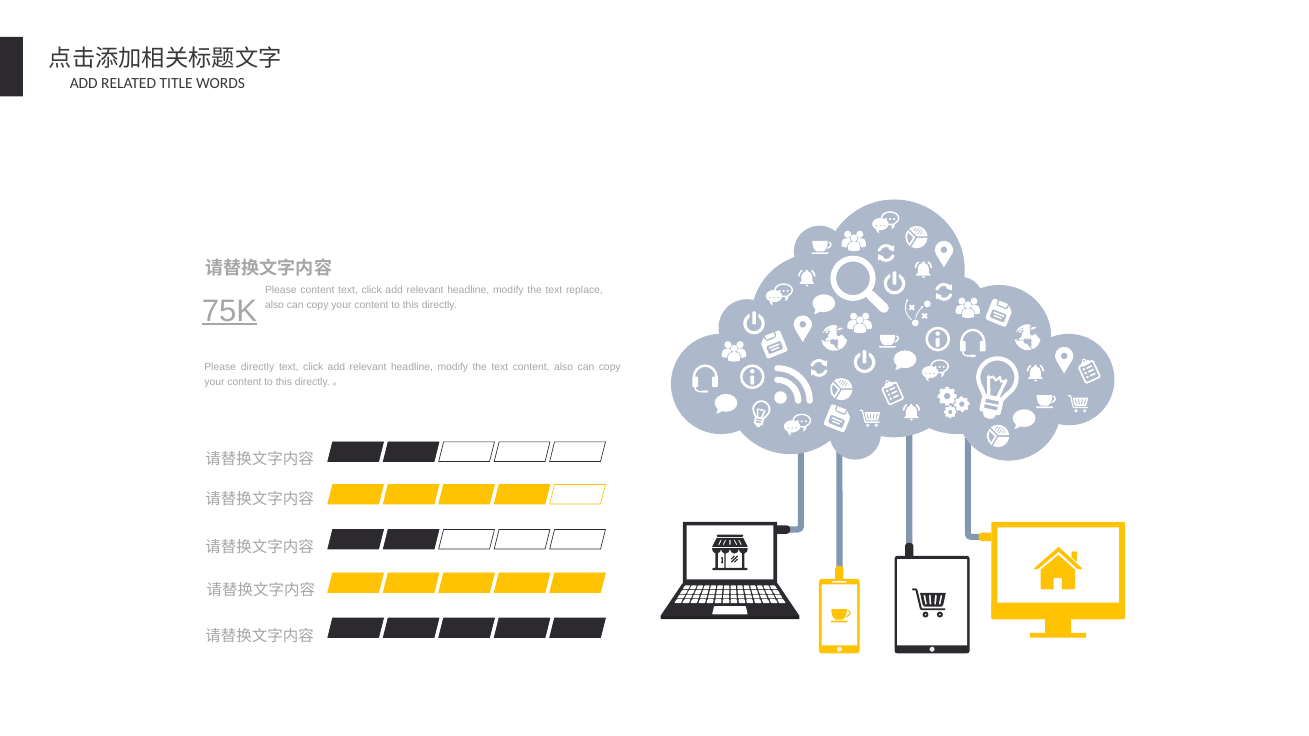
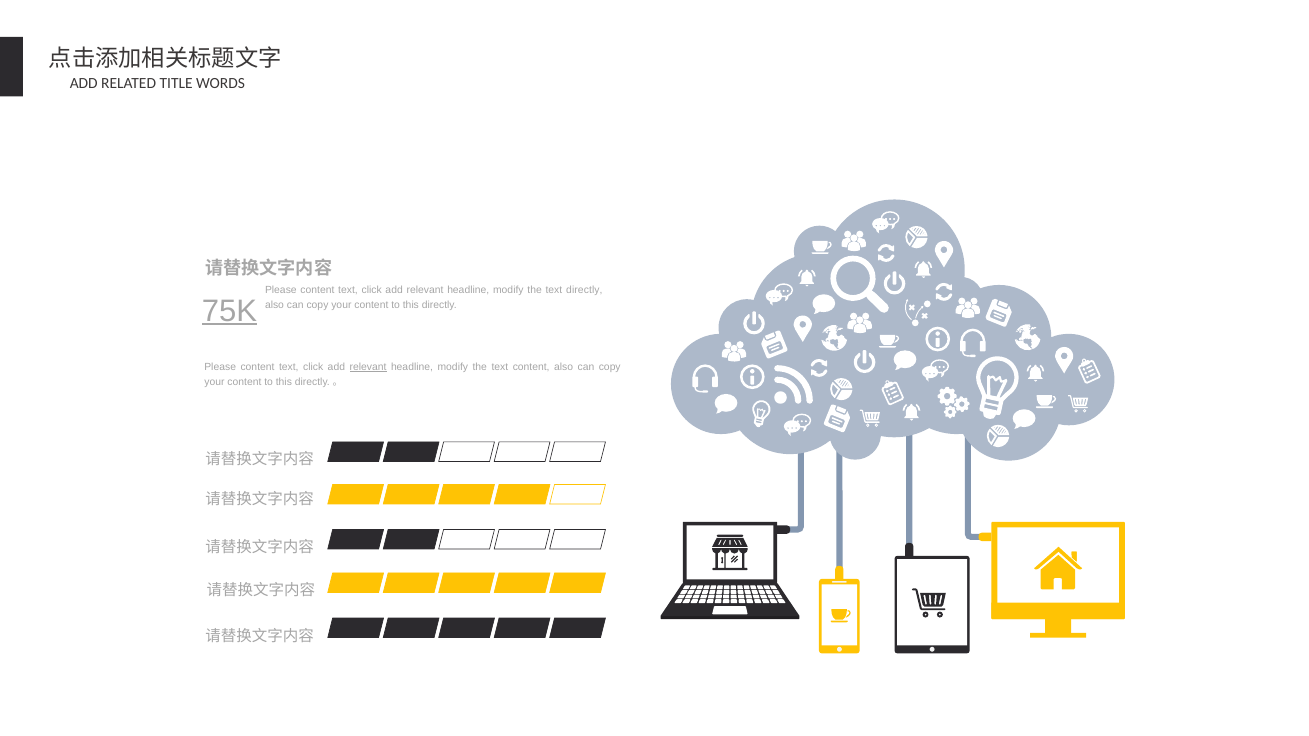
text replace: replace -> directly (584, 290)
directly: directly -> content (258, 367)
relevant underline: none -> present (368, 367)
